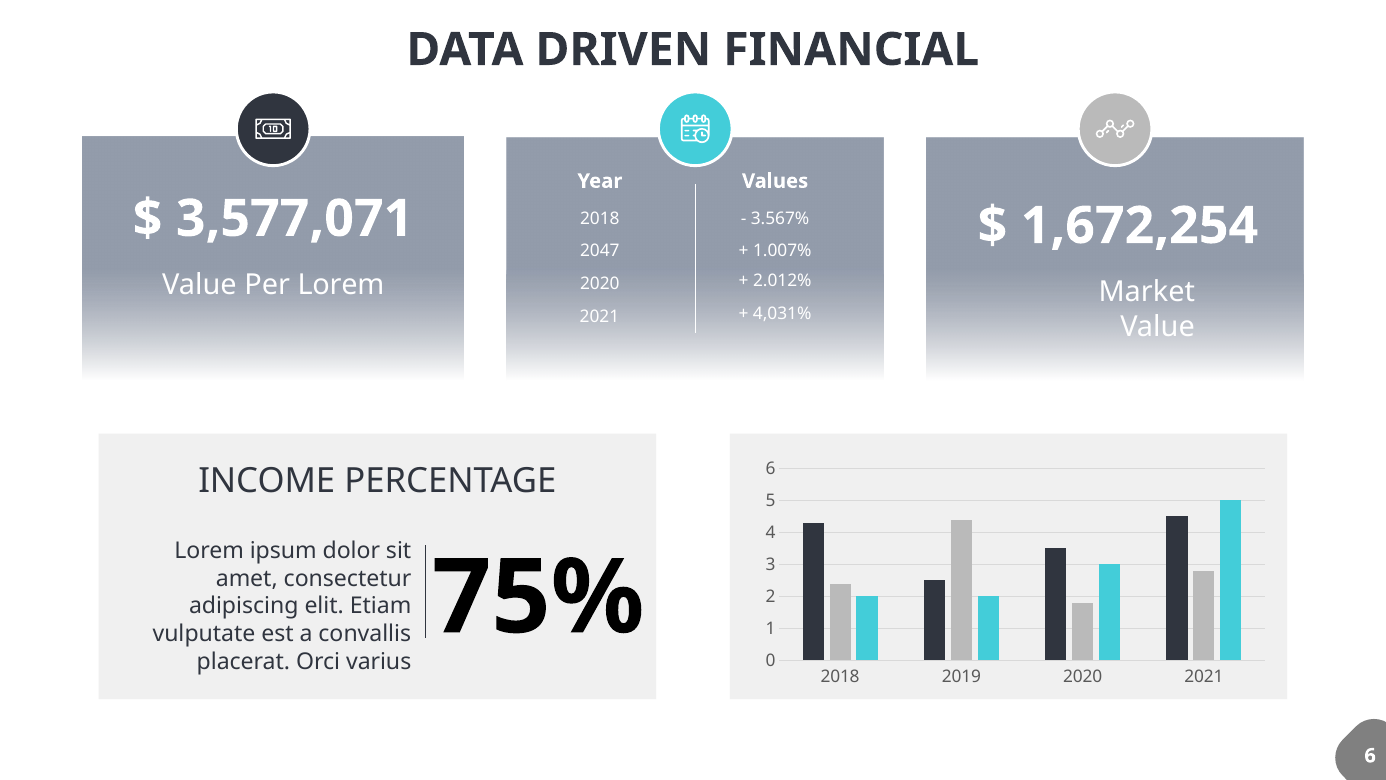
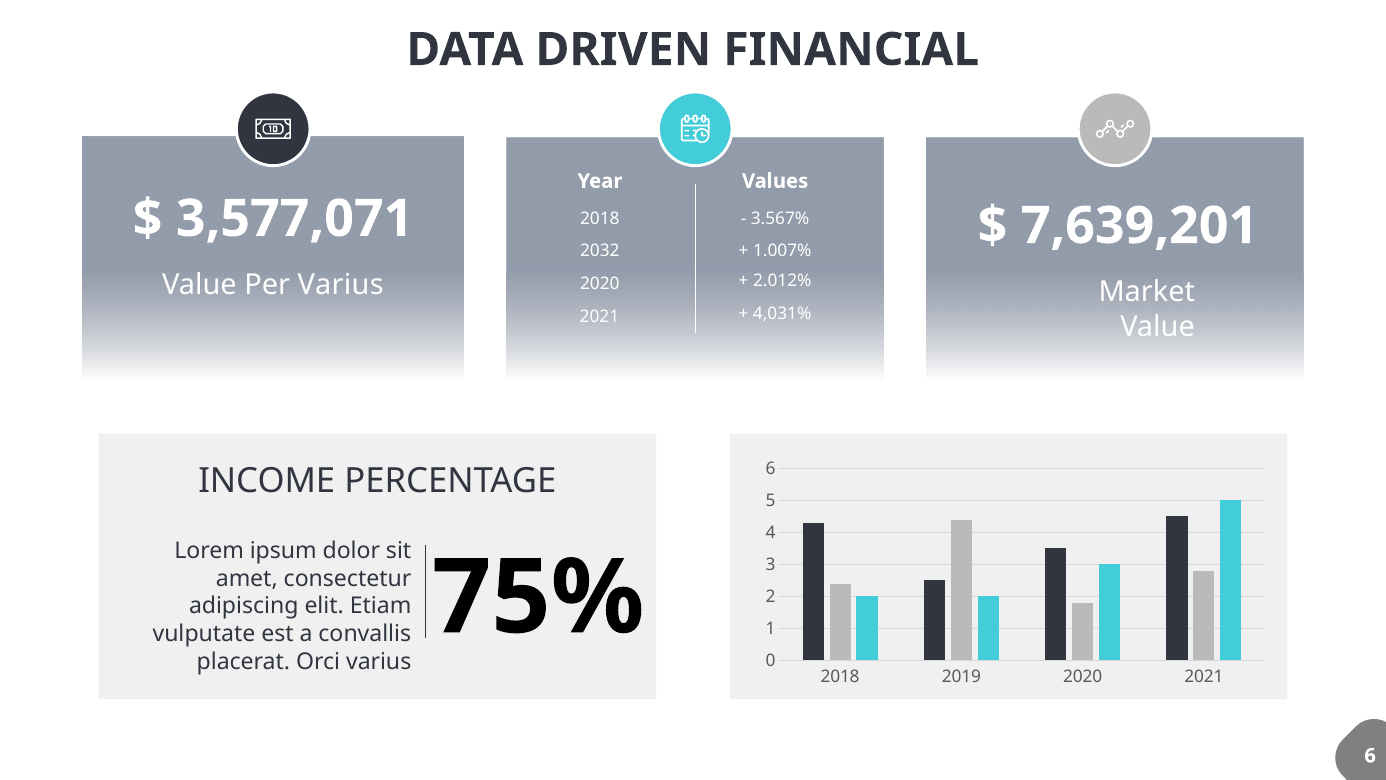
1,672,254: 1,672,254 -> 7,639,201 (1140, 226)
2047: 2047 -> 2032 (600, 251)
Per Lorem: Lorem -> Varius (341, 285)
